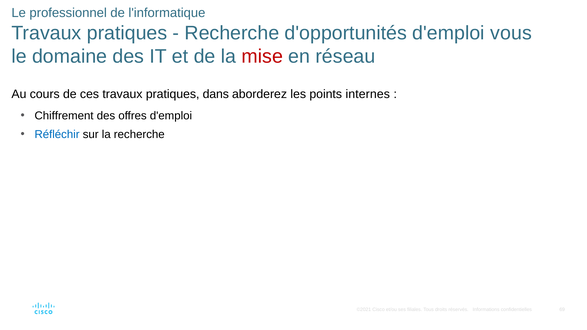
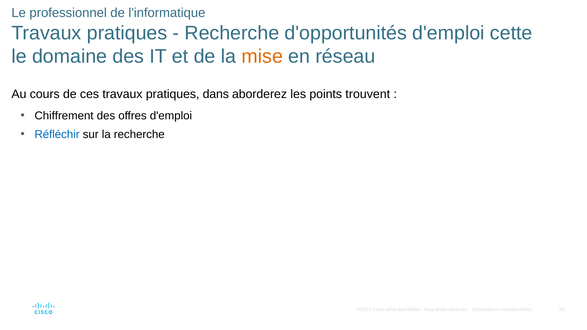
vous: vous -> cette (511, 33)
mise colour: red -> orange (262, 56)
internes: internes -> trouvent (368, 94)
